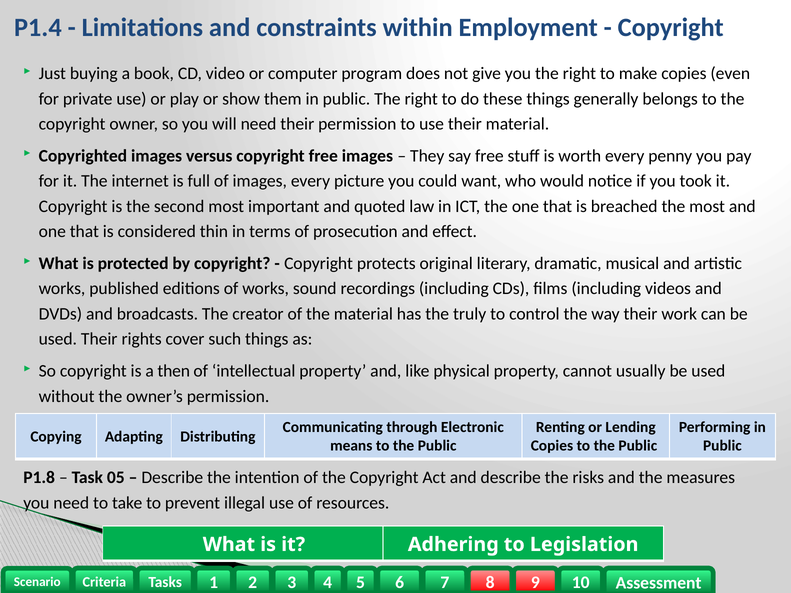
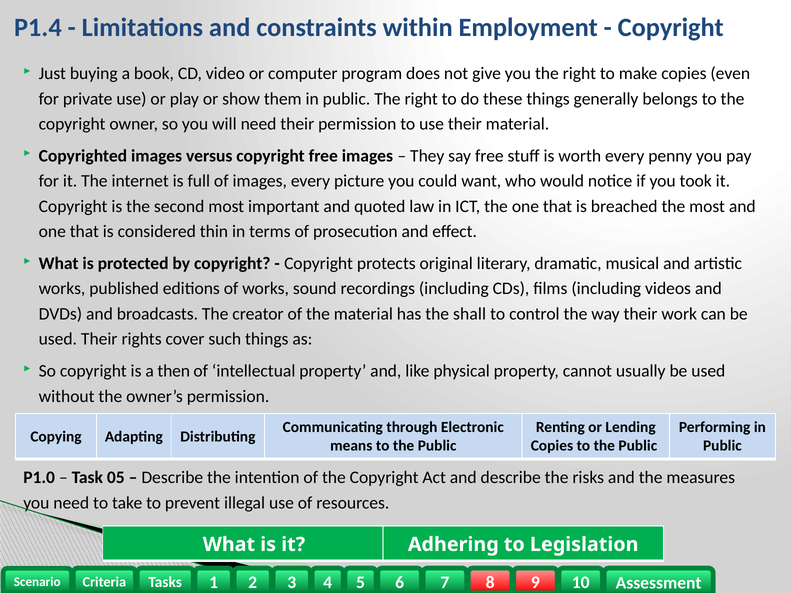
truly: truly -> shall (470, 314)
P1.8: P1.8 -> P1.0 (39, 478)
